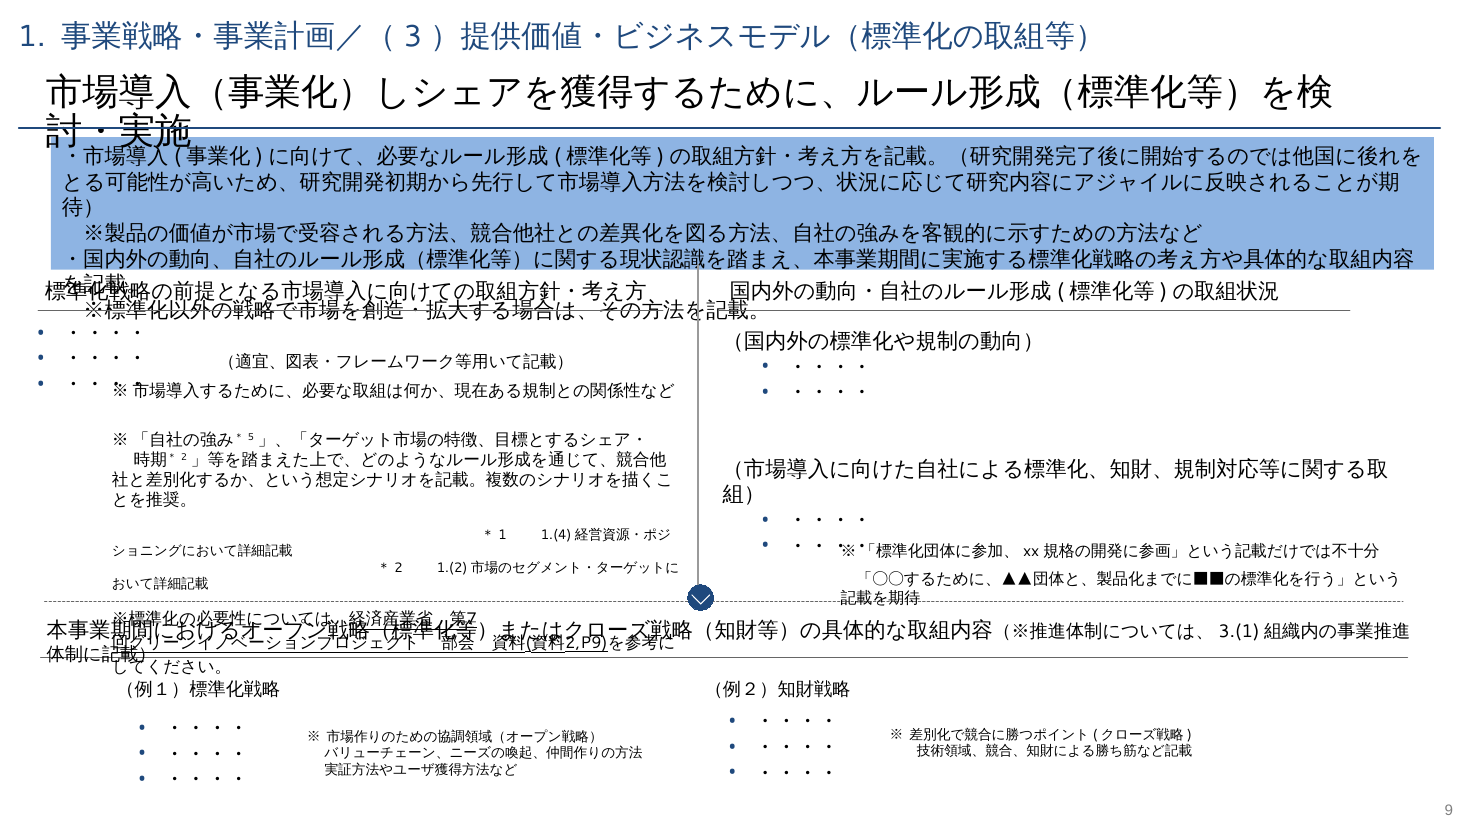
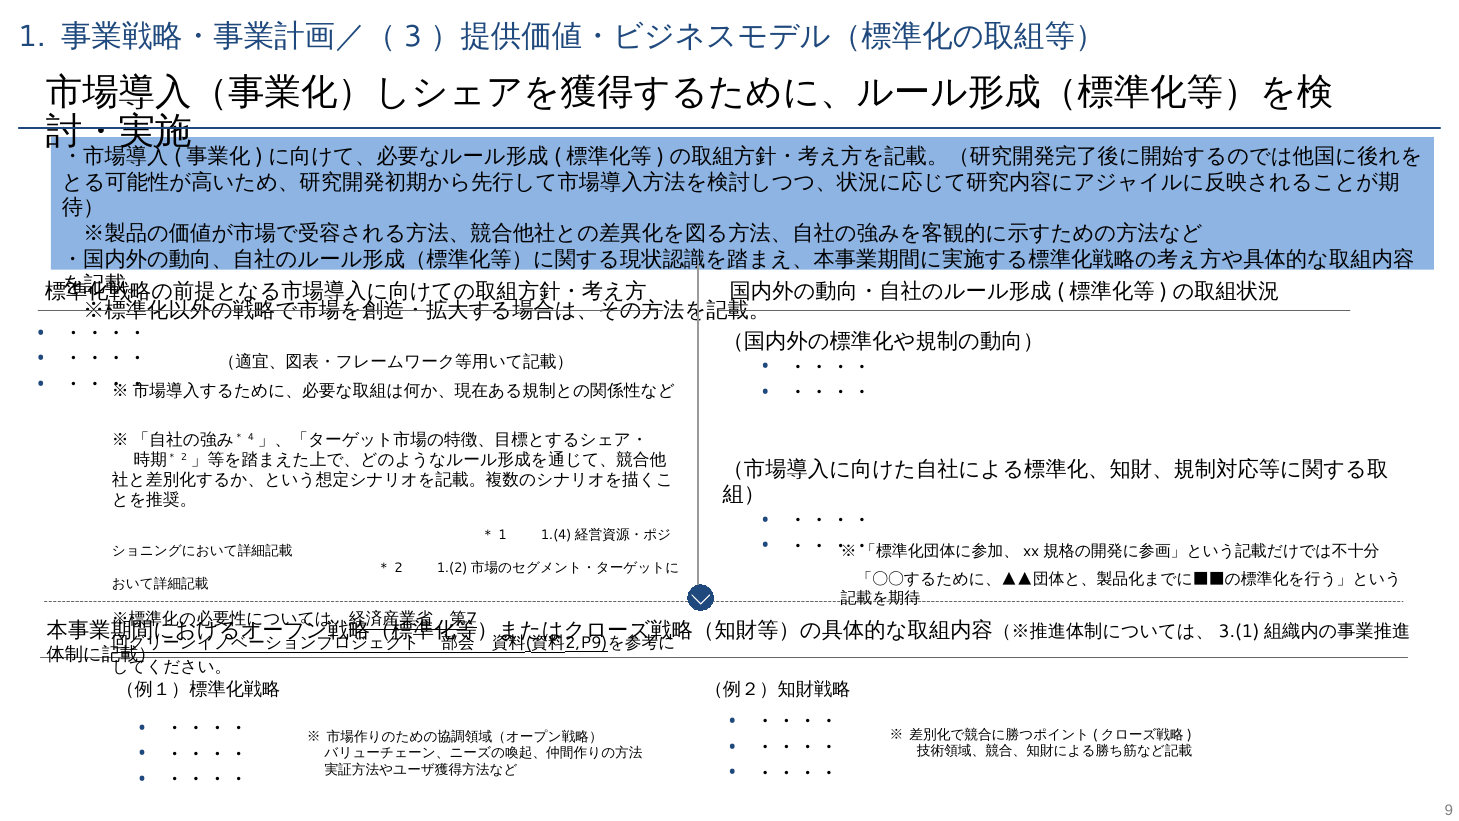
5: 5 -> 4 (251, 437)
